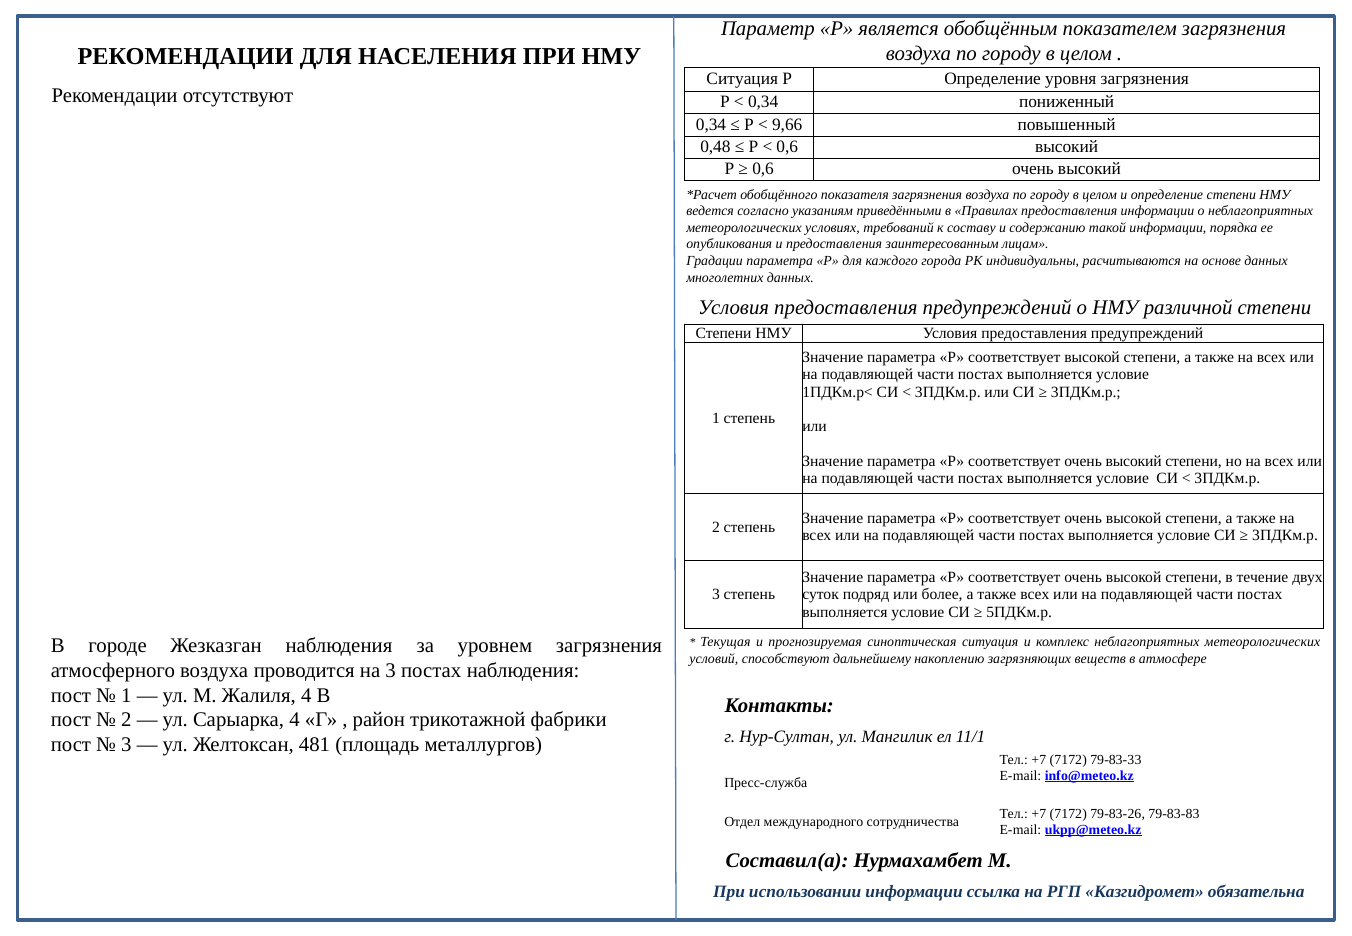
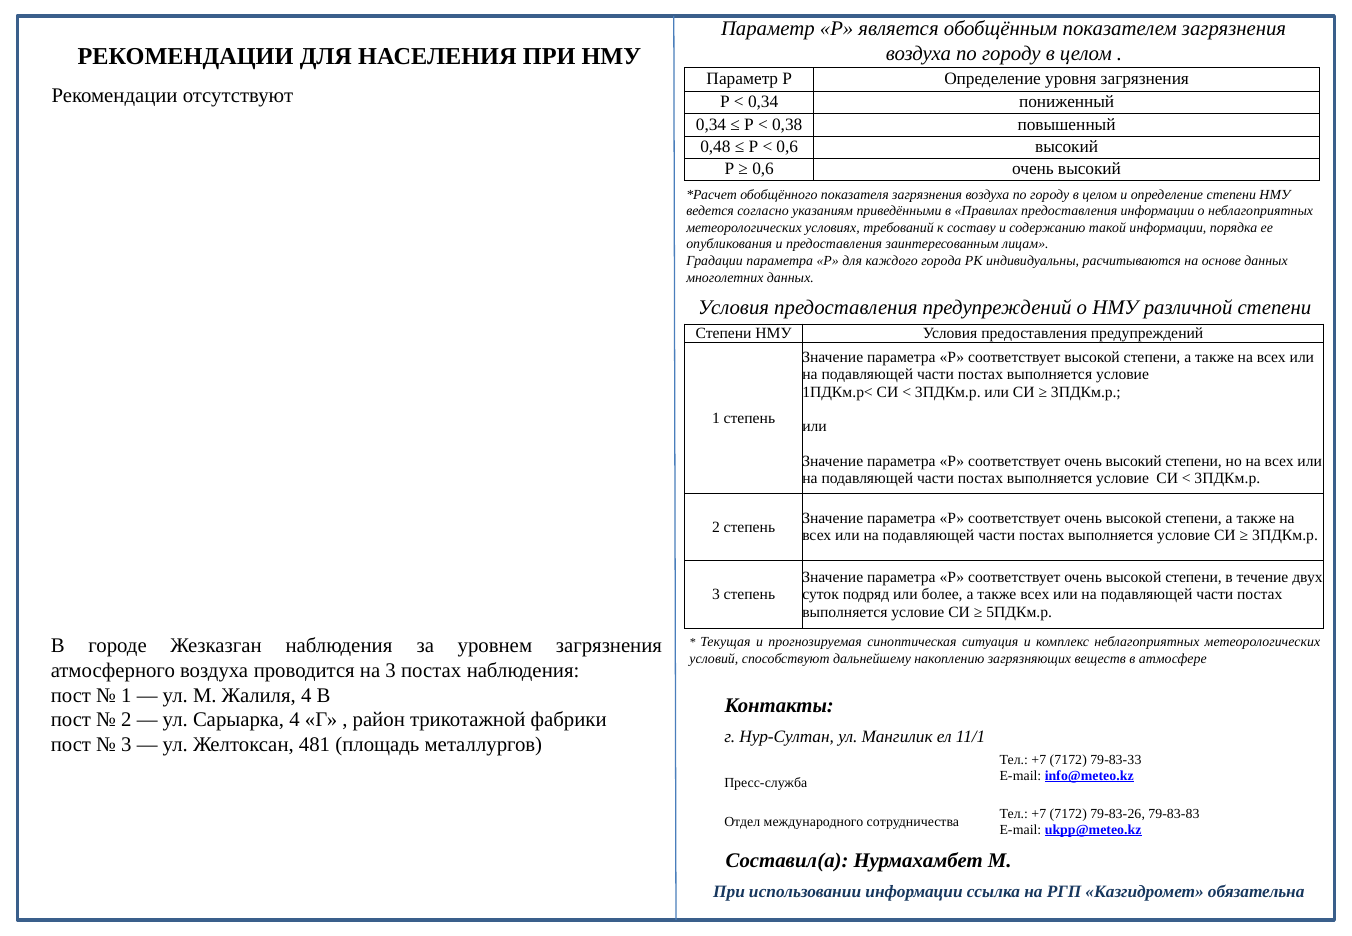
Ситуация: Ситуация -> Параметр (742, 78)
9,66: 9,66 -> 0,38 (787, 125)
